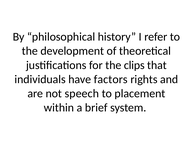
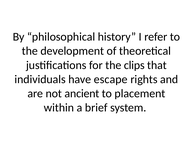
factors: factors -> escape (111, 79)
speech: speech -> ancient (82, 93)
